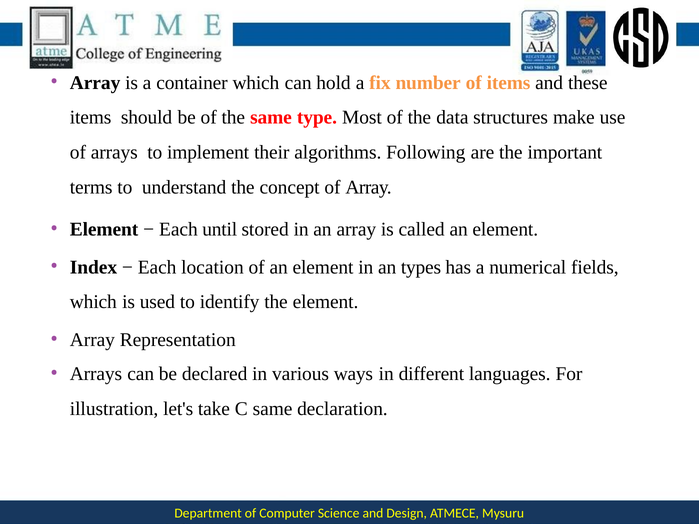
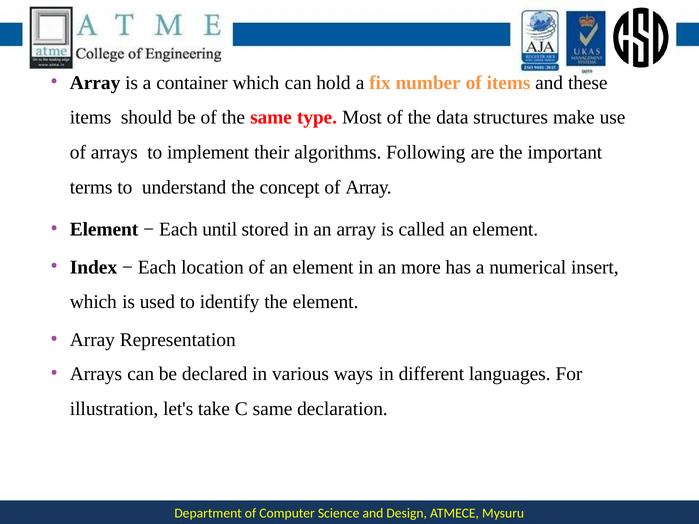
types: types -> more (421, 267)
fields: fields -> insert (595, 267)
